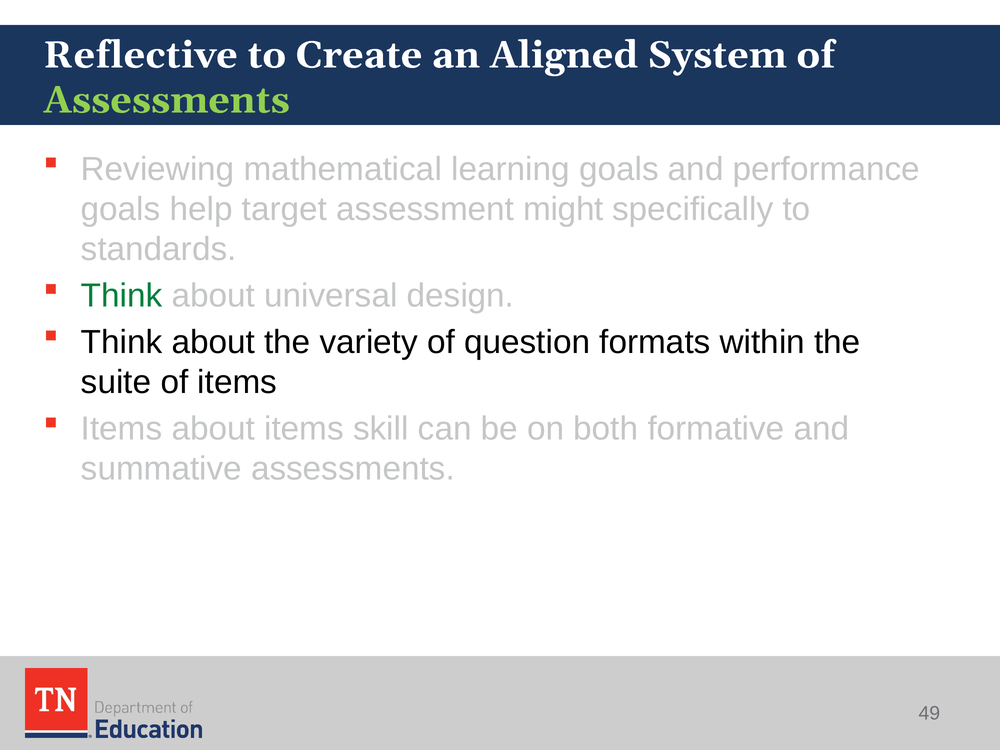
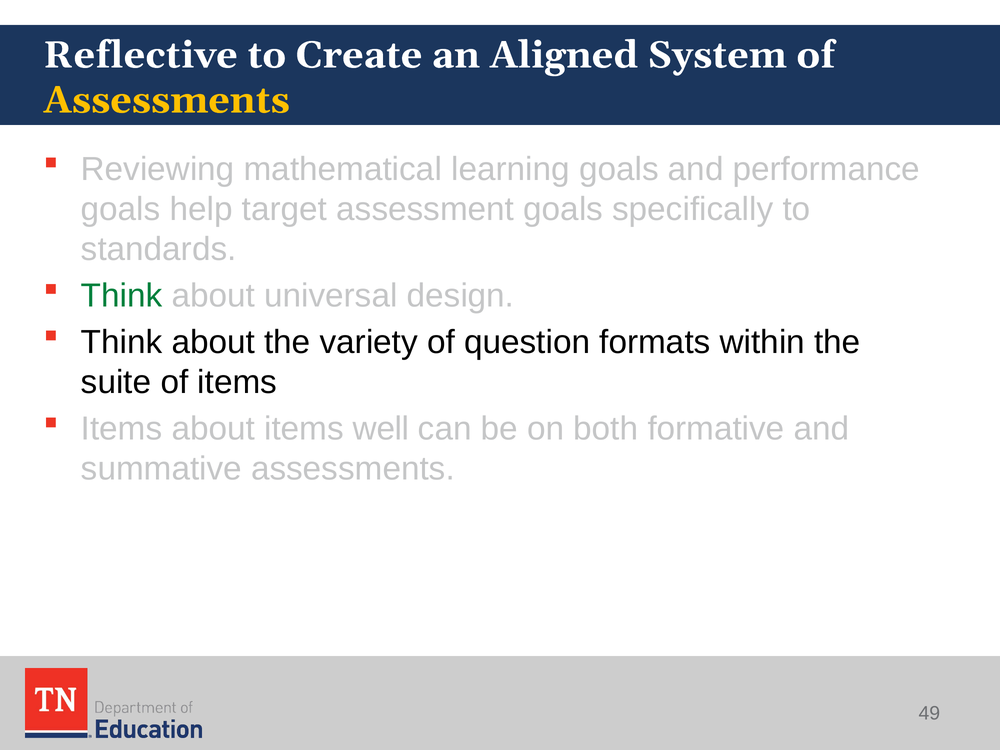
Assessments colour: light green -> yellow (167, 100)
assessment might: might -> goals (563, 209)
skill: skill -> well (381, 429)
